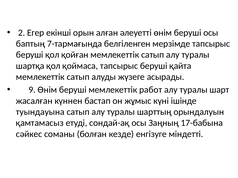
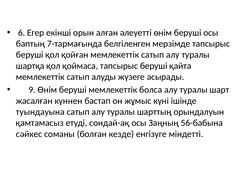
2: 2 -> 6 (22, 33)
работ: работ -> болса (151, 90)
17-бабына: 17-бабына -> 56-бабына (202, 123)
